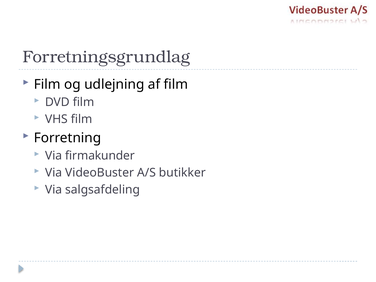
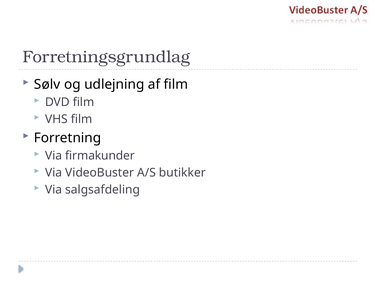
Film: Film -> Sølv (47, 84)
